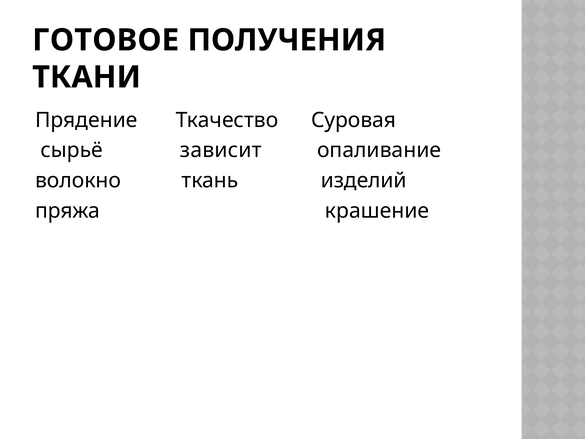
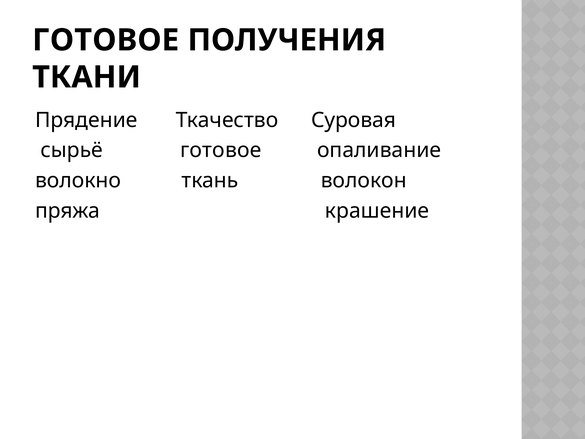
сырьё зависит: зависит -> готовое (221, 150)
изделий: изделий -> волокон (364, 180)
